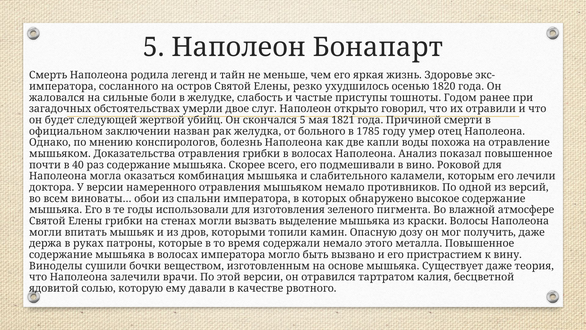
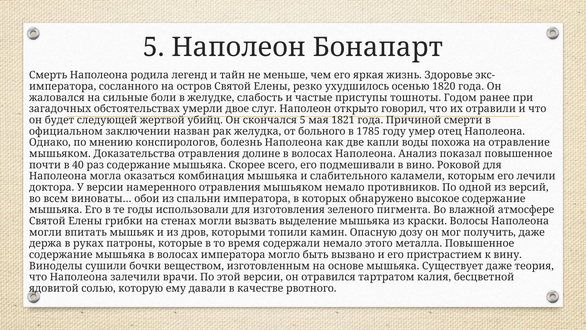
отравления грибки: грибки -> долине (261, 154)
